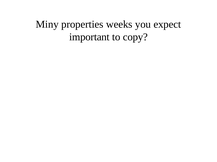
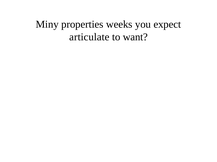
important: important -> articulate (89, 37)
copy: copy -> want (135, 37)
